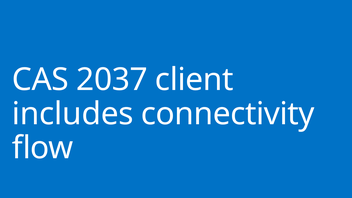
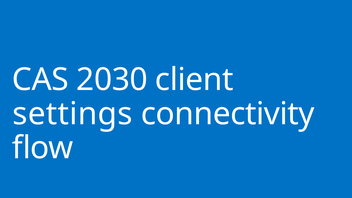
2037: 2037 -> 2030 (112, 80)
includes: includes -> settings (72, 114)
